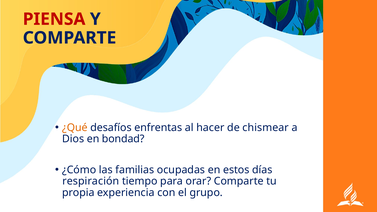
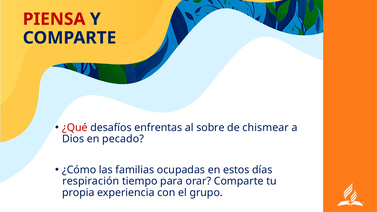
¿Qué colour: orange -> red (75, 128)
hacer: hacer -> sobre (210, 128)
bondad: bondad -> pecado (123, 139)
